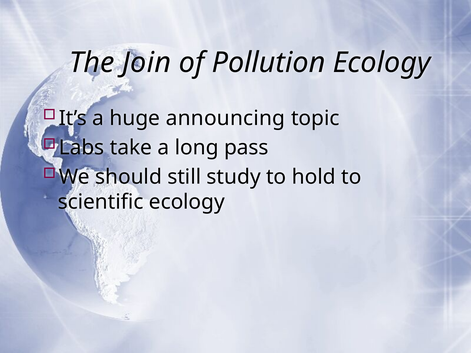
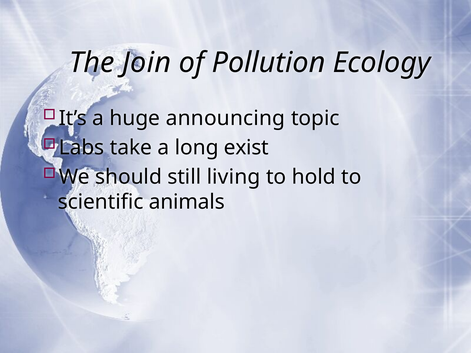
pass: pass -> exist (246, 148)
study: study -> living (234, 177)
scientific ecology: ecology -> animals (187, 202)
